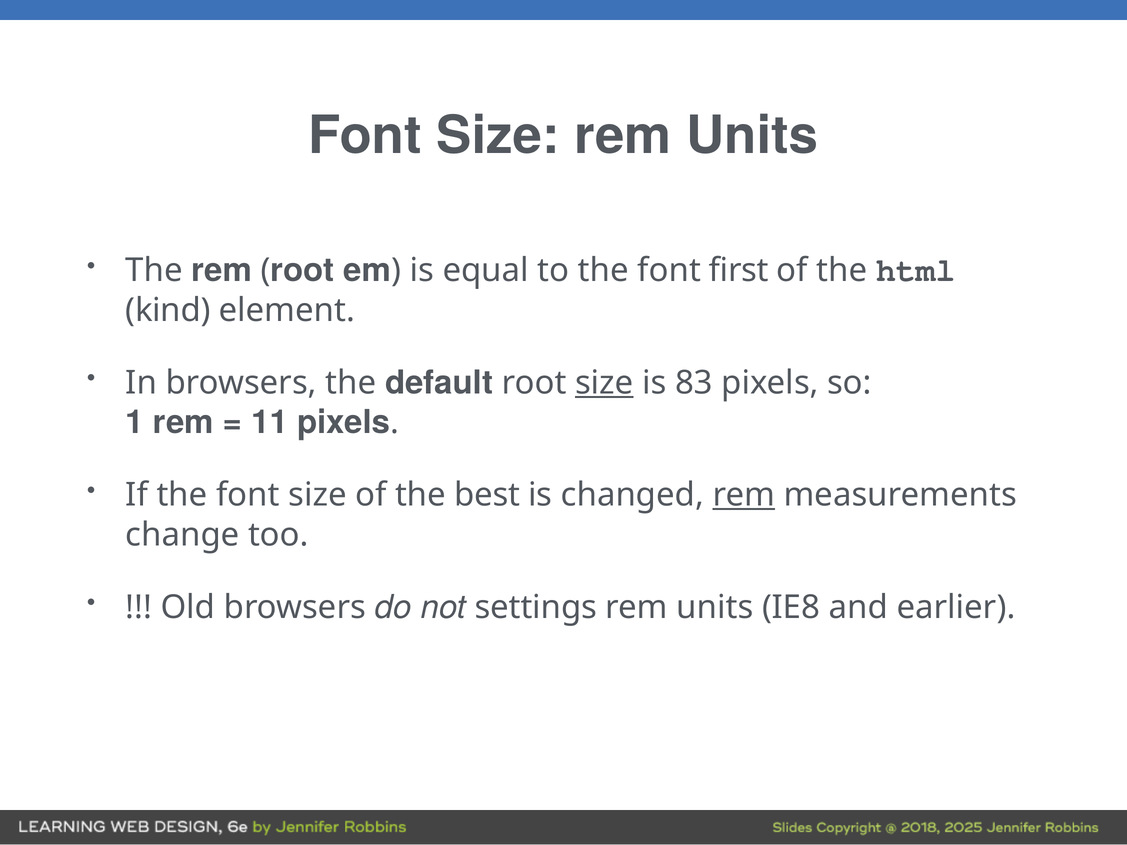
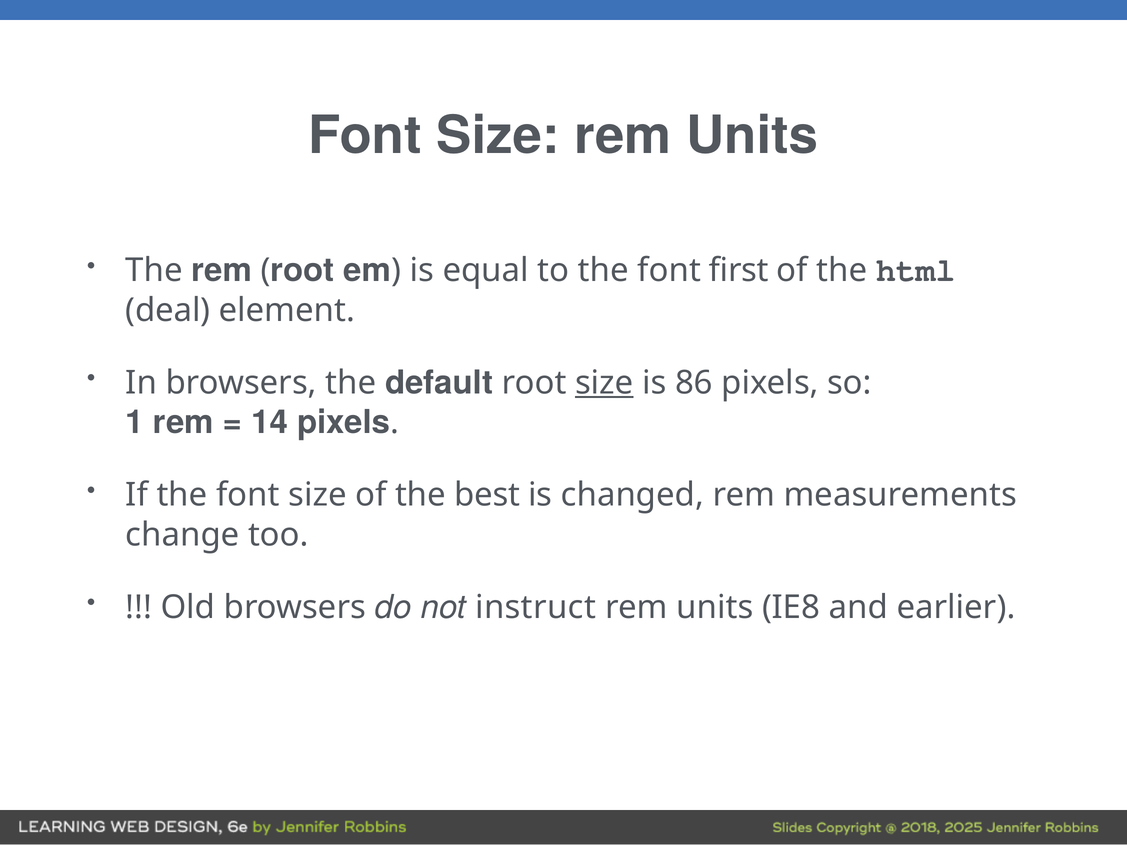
kind: kind -> deal (168, 310)
83: 83 -> 86 (694, 383)
11: 11 -> 14 (270, 423)
rem underline: present -> none (744, 495)
settings: settings -> instruct (536, 607)
